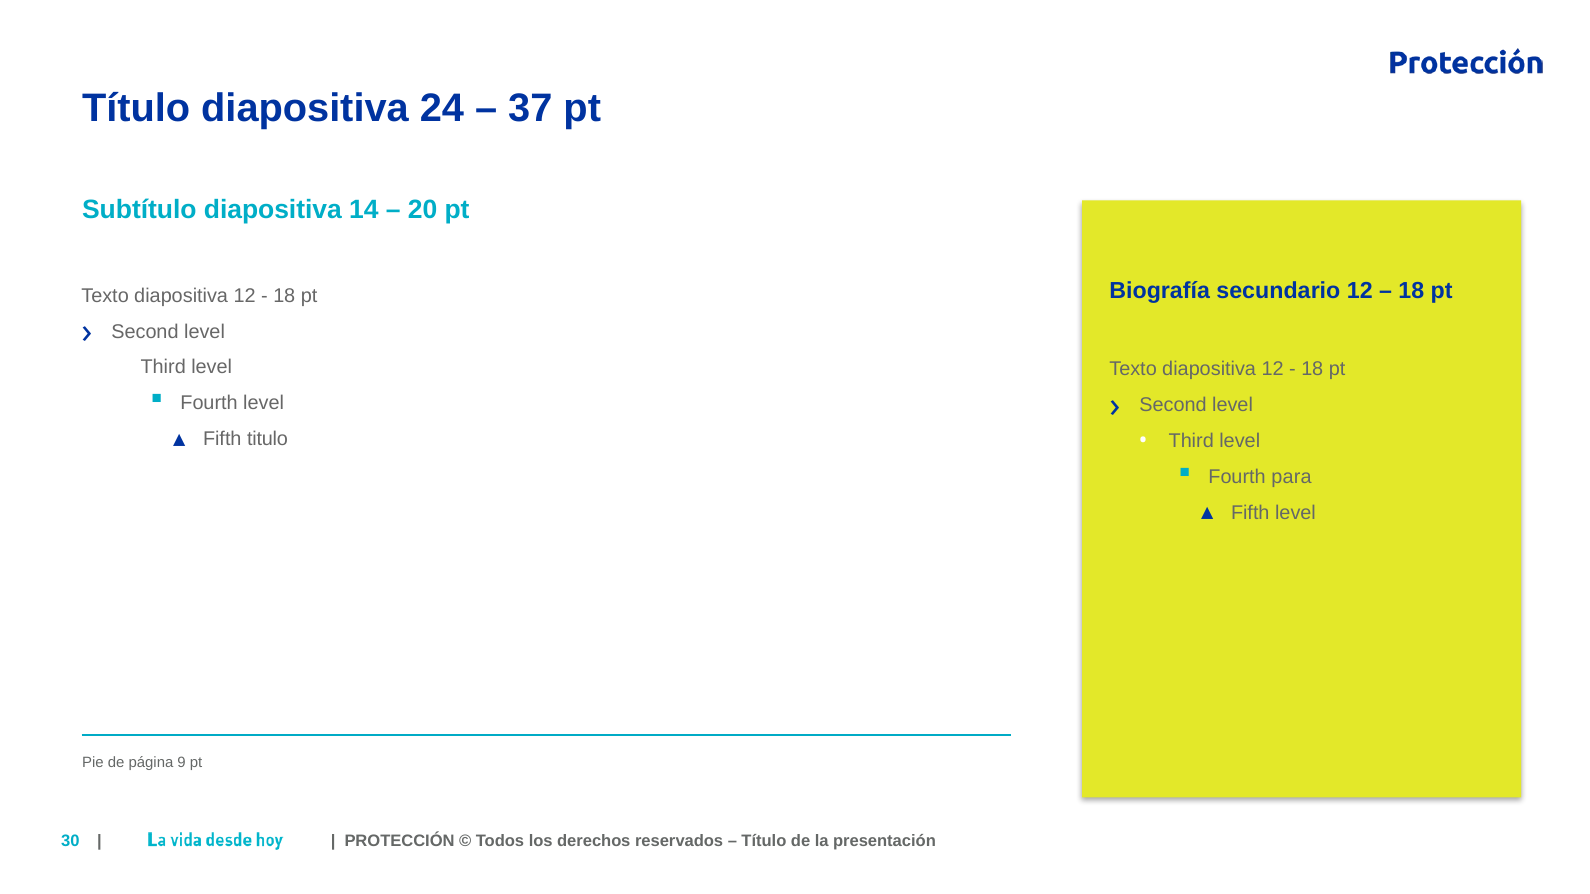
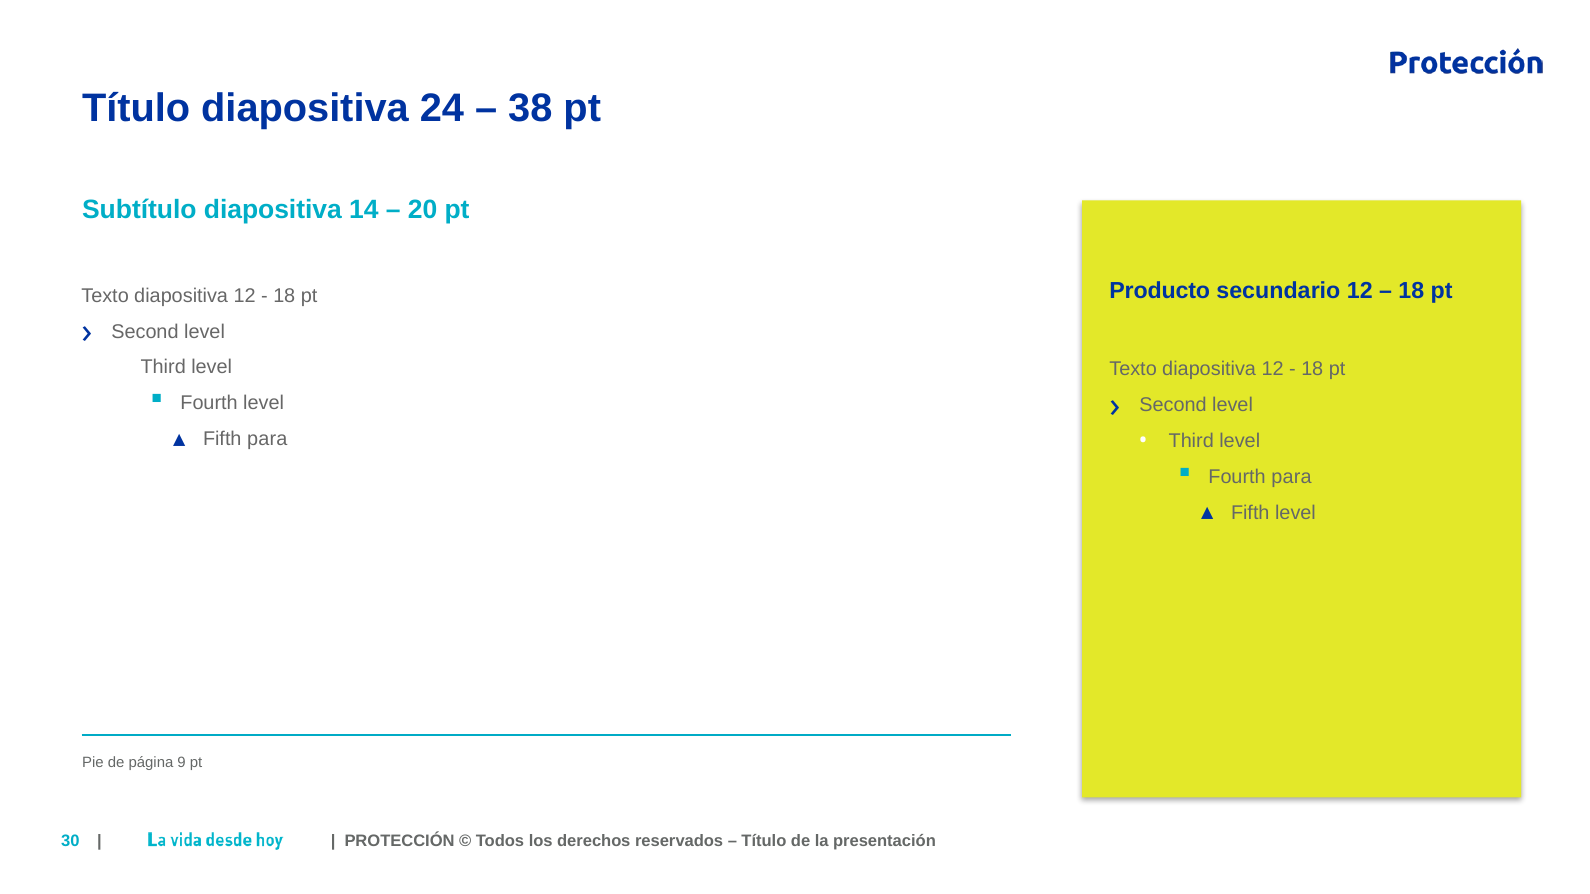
37: 37 -> 38 (530, 109)
Biografía: Biografía -> Producto (1160, 291)
Fifth titulo: titulo -> para (267, 440)
